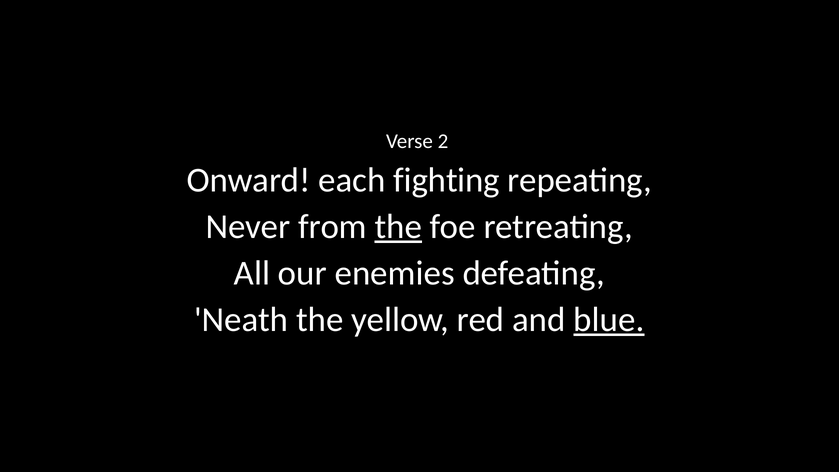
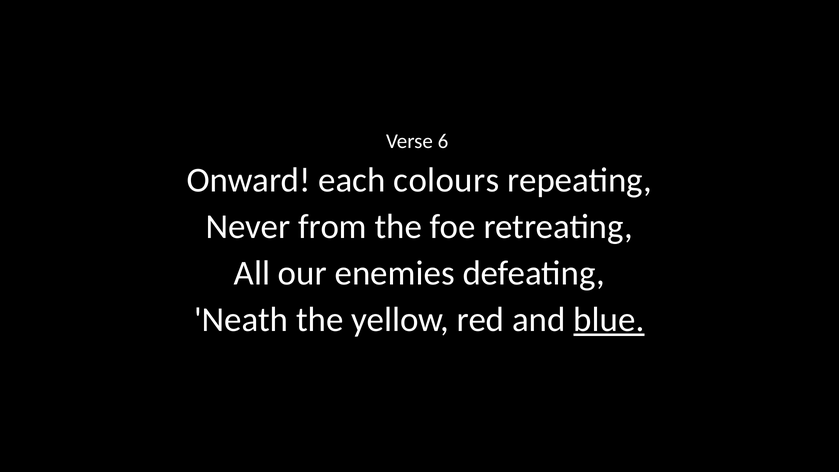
2: 2 -> 6 (443, 141)
fighting: fighting -> colours (446, 180)
the underline: present -> none (398, 227)
